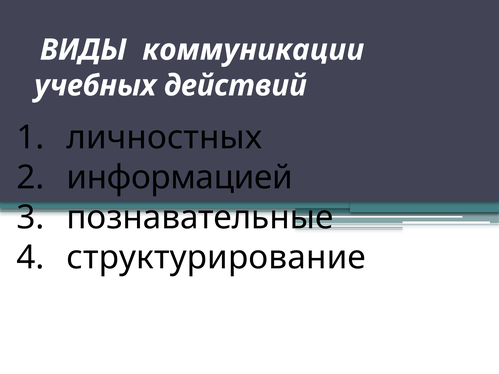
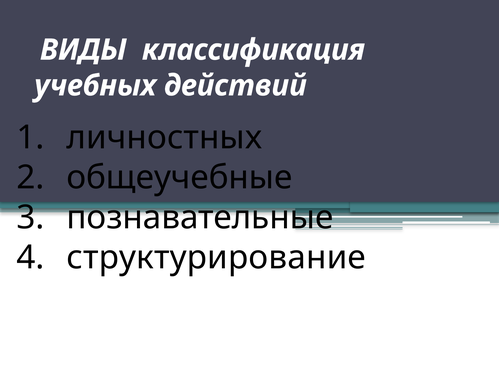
коммуникации: коммуникации -> классификация (253, 50)
информацией: информацией -> общеучебные (179, 178)
